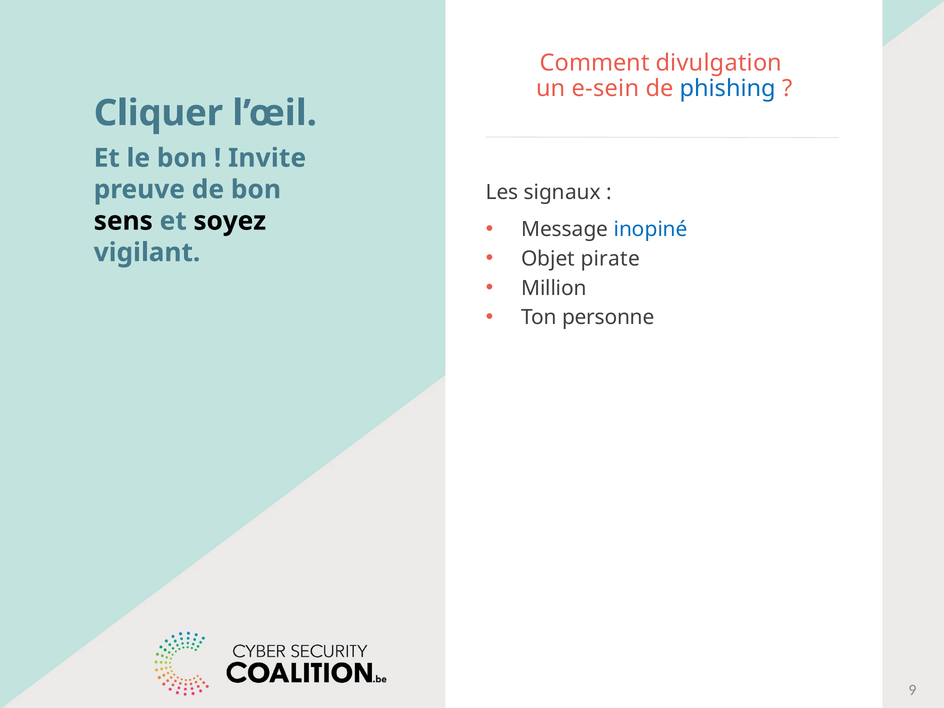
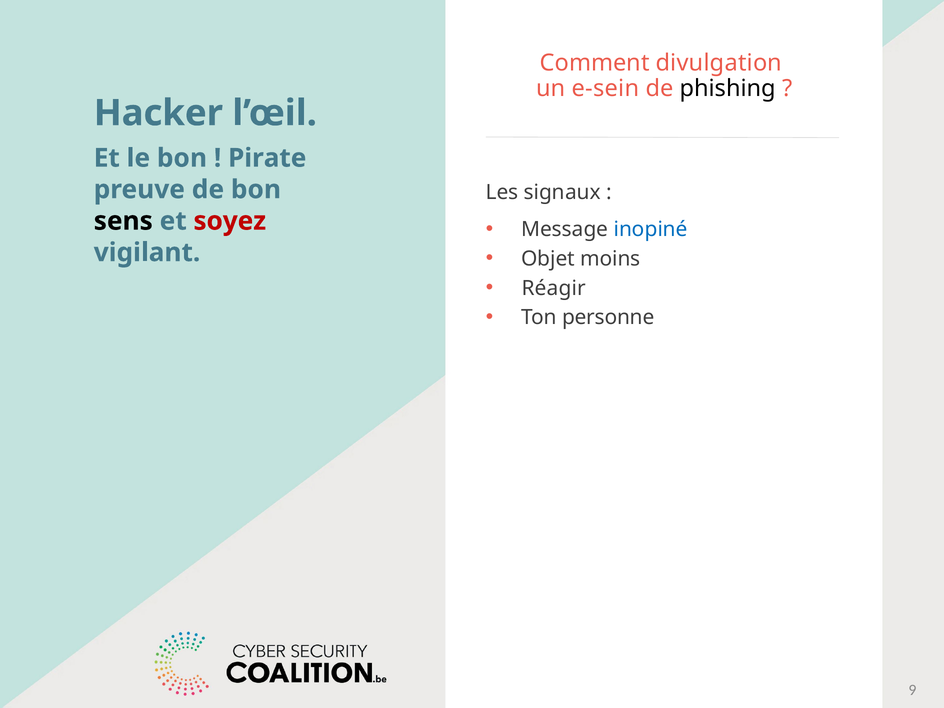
phishing colour: blue -> black (728, 88)
Cliquer: Cliquer -> Hacker (158, 113)
Invite: Invite -> Pirate (267, 158)
soyez colour: black -> red (230, 221)
pirate: pirate -> moins (610, 259)
Million: Million -> Réagir (554, 288)
